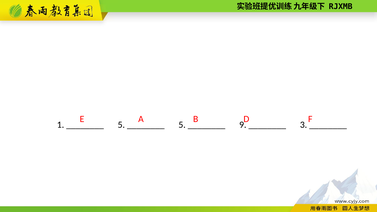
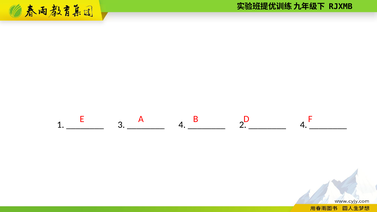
5: 5 -> 3 (121, 125)
5: 5 -> 4 (182, 125)
9: 9 -> 2 (243, 125)
3: 3 -> 4 (304, 125)
